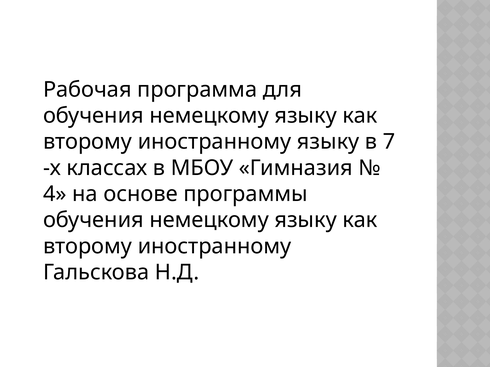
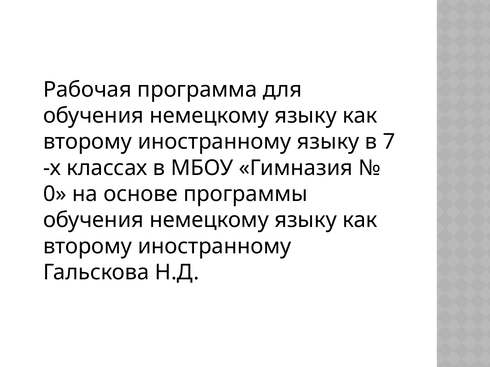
4: 4 -> 0 (55, 194)
